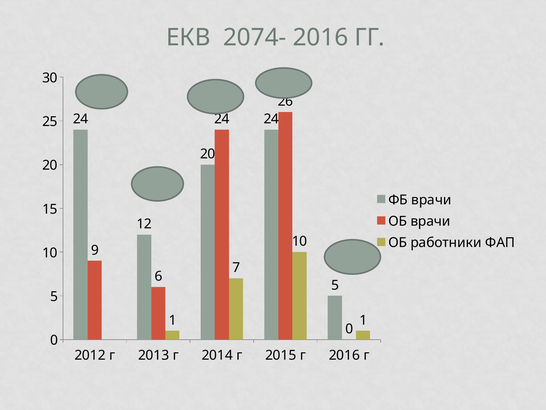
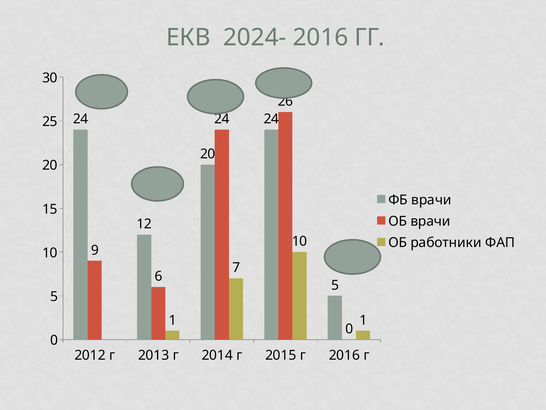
2074-: 2074- -> 2024- (255, 38)
